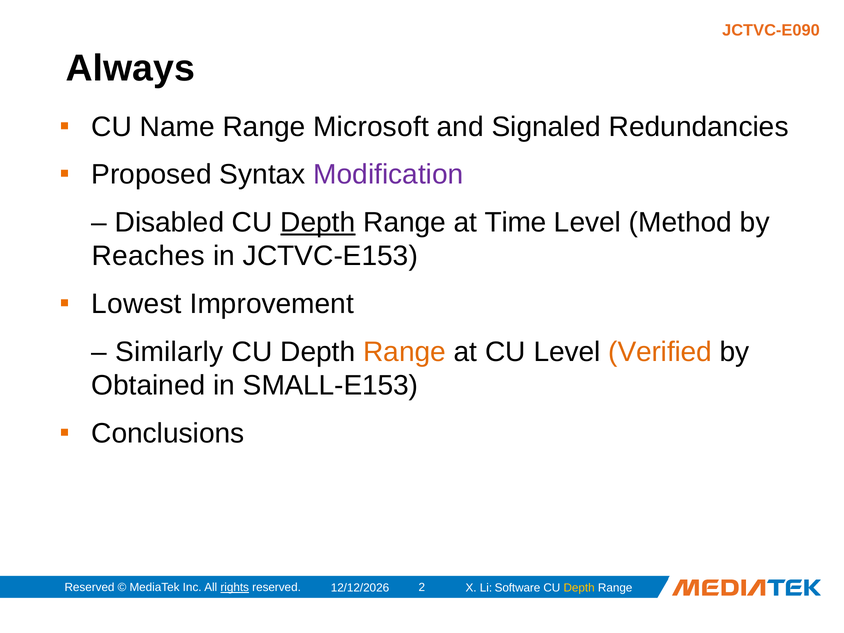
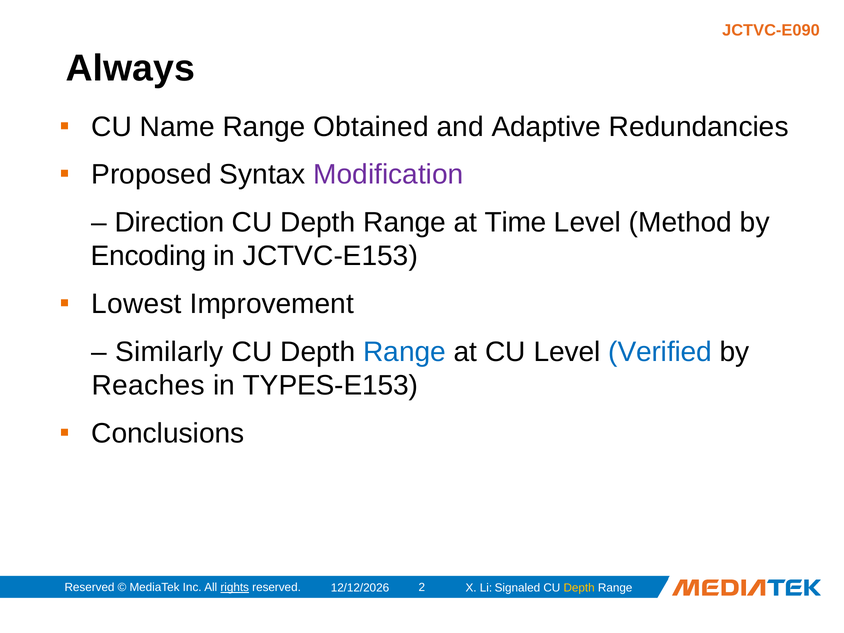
Microsoft: Microsoft -> Obtained (371, 127)
Signaled: Signaled -> Adaptive (546, 127)
Disabled: Disabled -> Direction (170, 222)
Depth underline: present -> none (318, 222)
Reaches: Reaches -> Encoding (148, 256)
Range colour: orange -> blue (405, 352)
Verified colour: orange -> blue (660, 352)
Obtained: Obtained -> Reaches (148, 386)
SMALL-E153: SMALL-E153 -> TYPES-E153 (331, 386)
Software: Software -> Signaled (517, 588)
